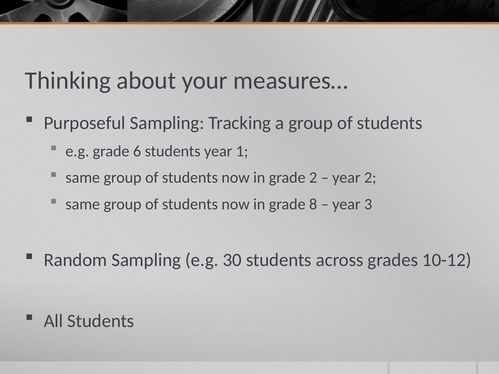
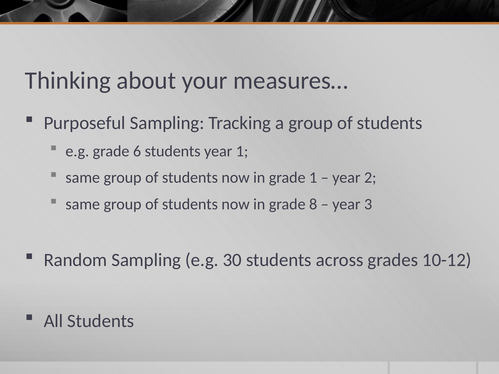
grade 2: 2 -> 1 (313, 178)
